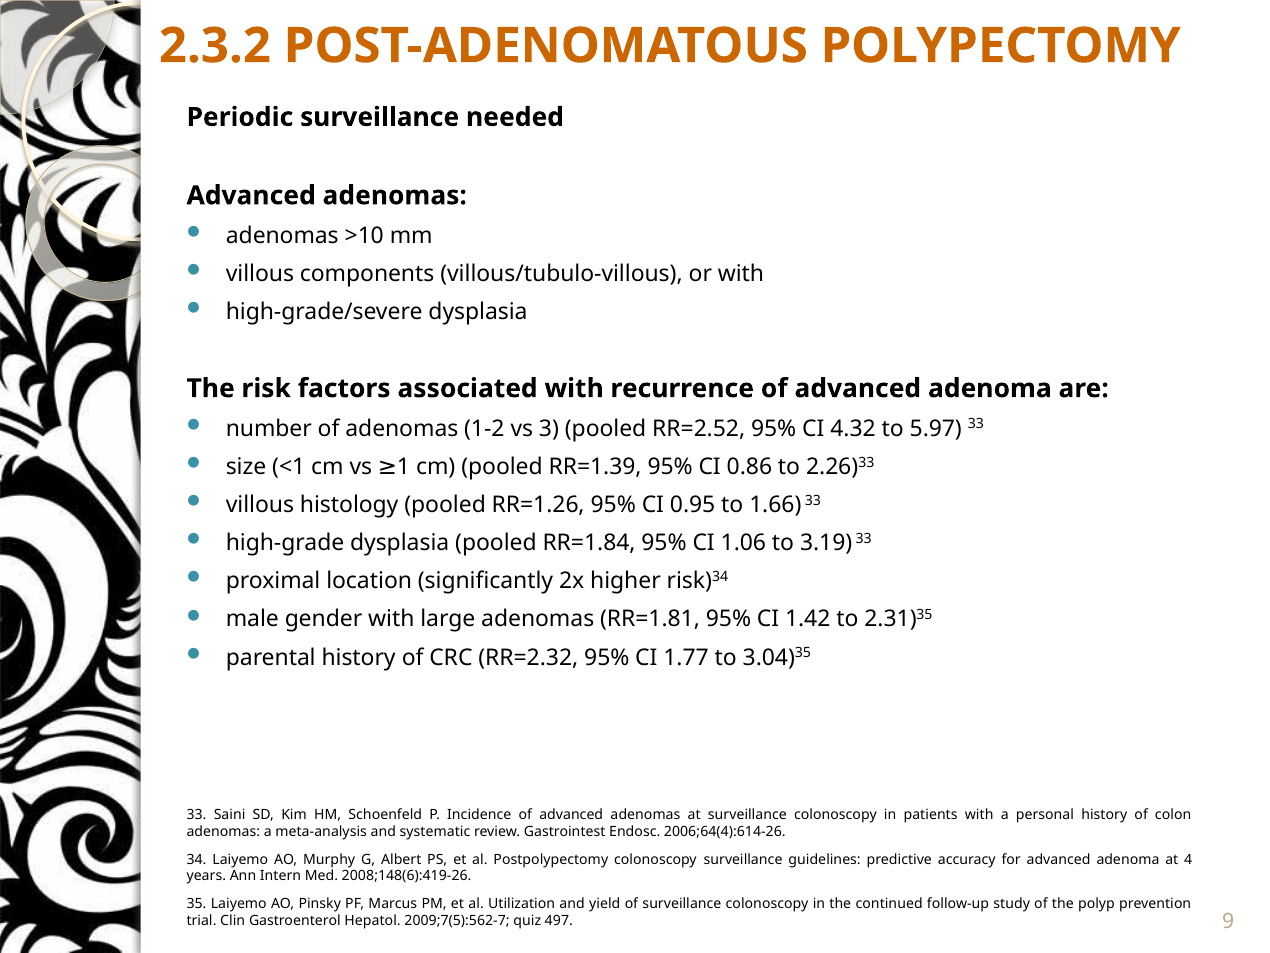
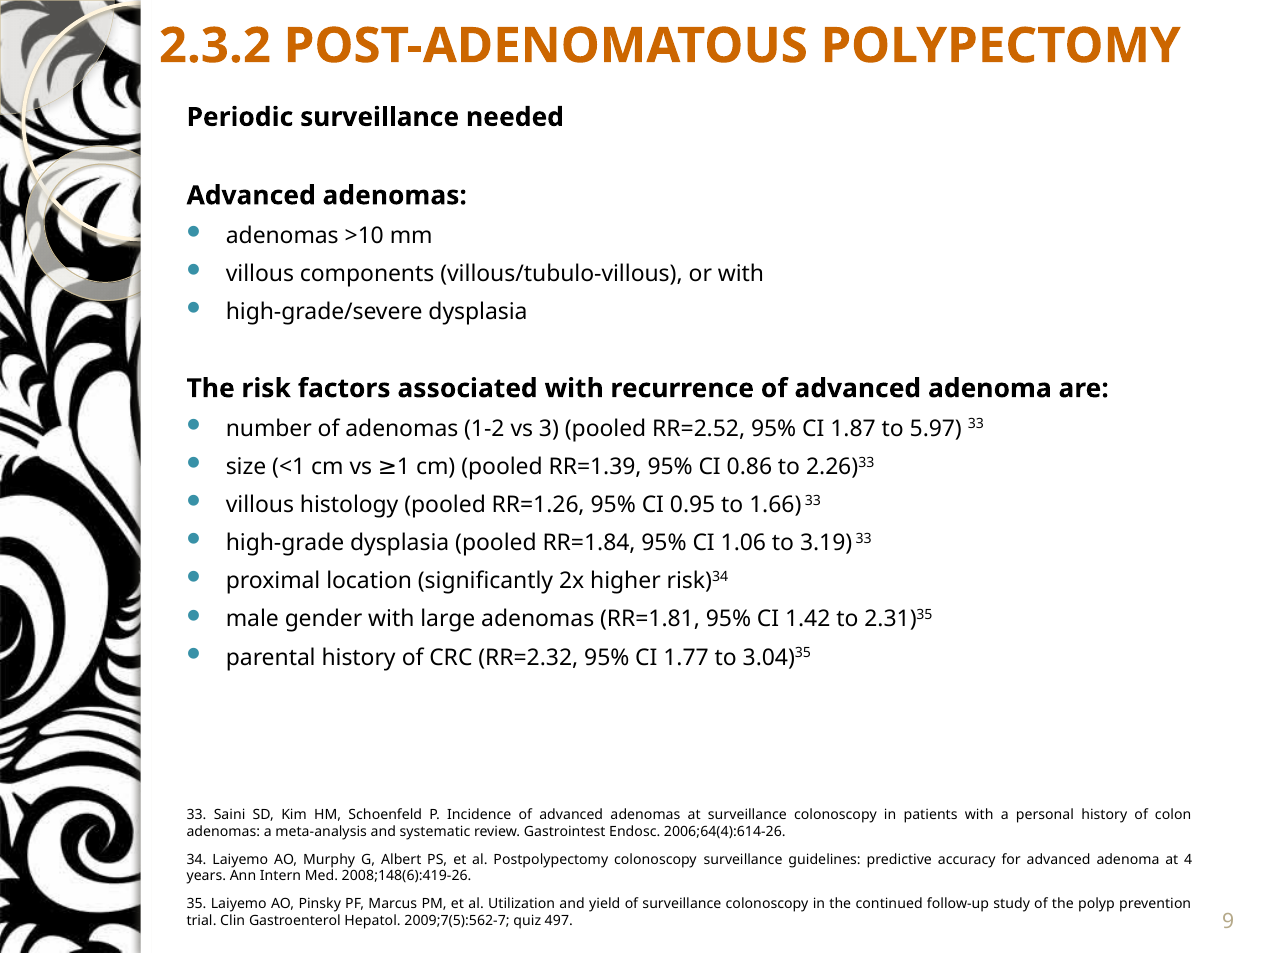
4.32: 4.32 -> 1.87 (853, 428)
